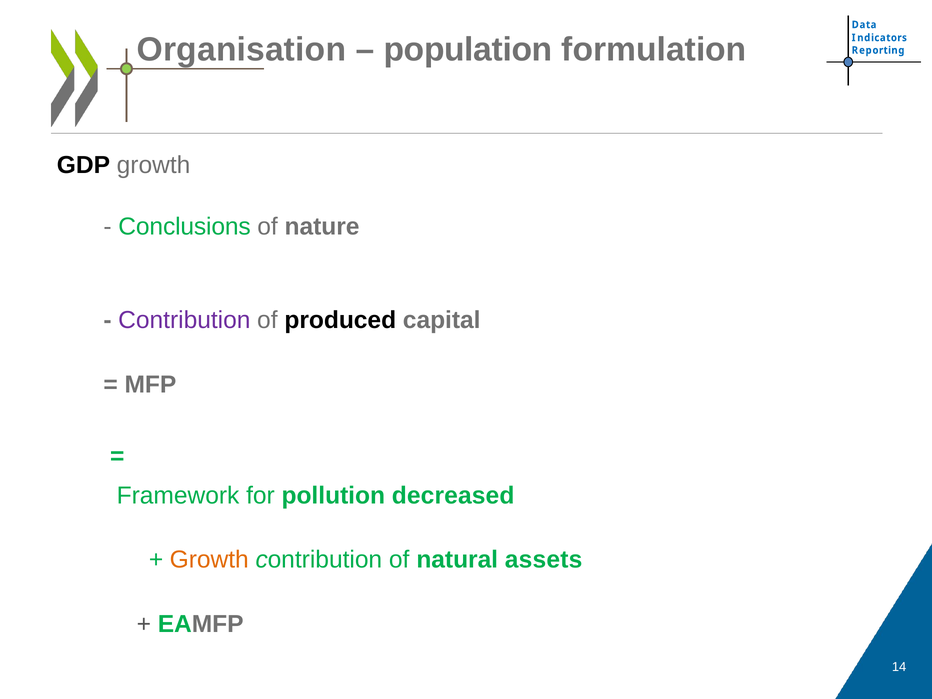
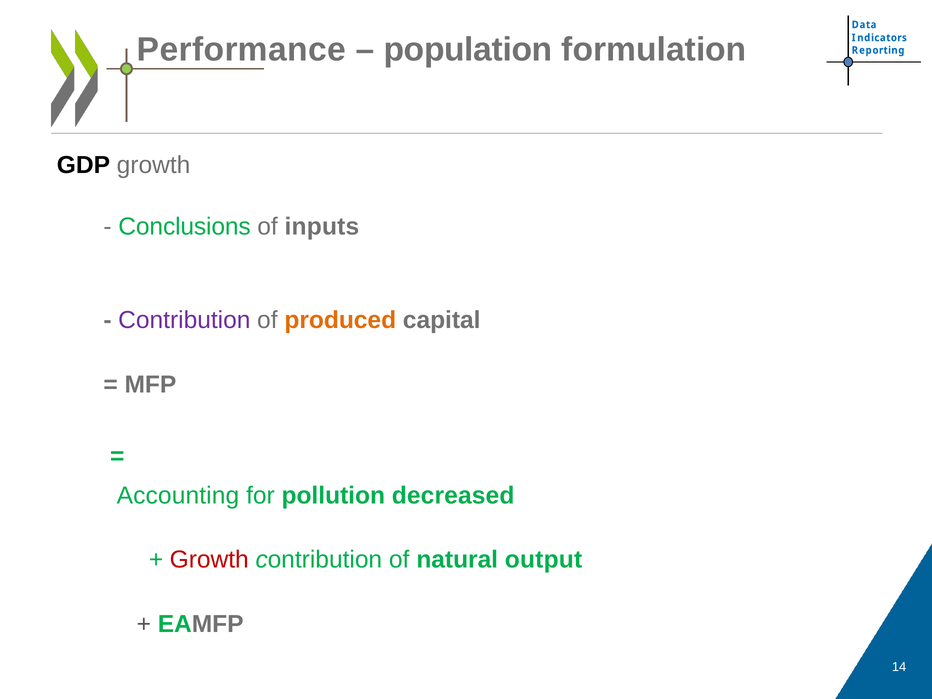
Organisation: Organisation -> Performance (241, 49)
nature: nature -> inputs (322, 227)
produced colour: black -> orange (340, 320)
Framework: Framework -> Accounting (178, 496)
Growth colour: orange -> red (209, 560)
assets: assets -> output (544, 560)
